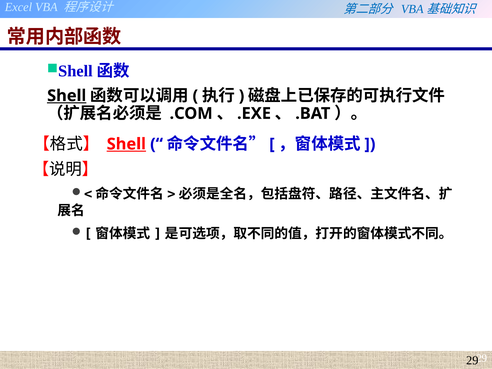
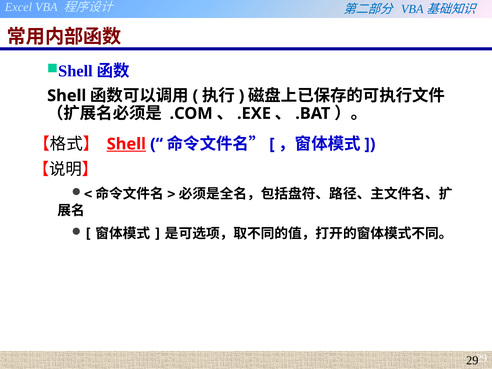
Shell underline: present -> none (67, 96)
